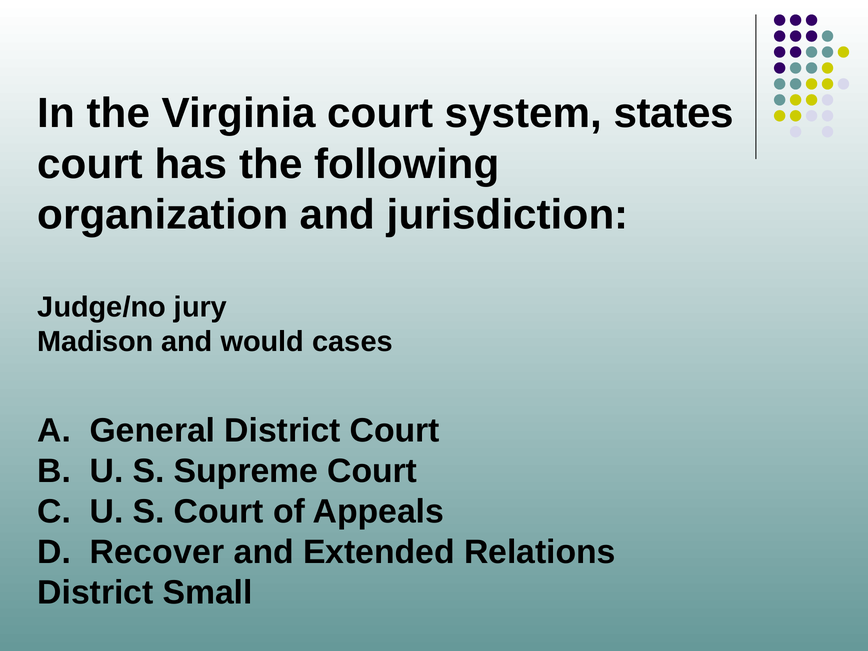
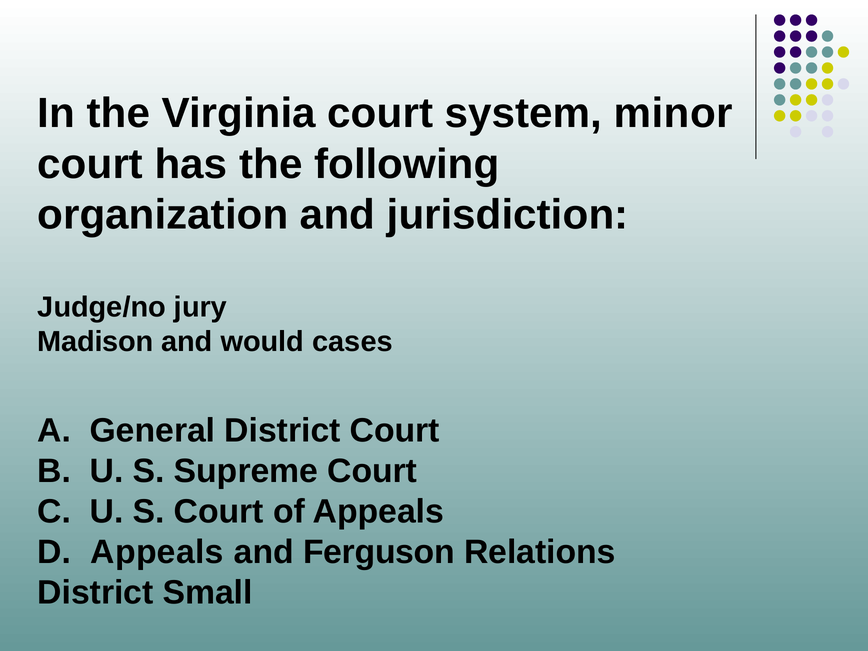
states: states -> minor (673, 113)
D Recover: Recover -> Appeals (157, 552)
Extended: Extended -> Ferguson (379, 552)
